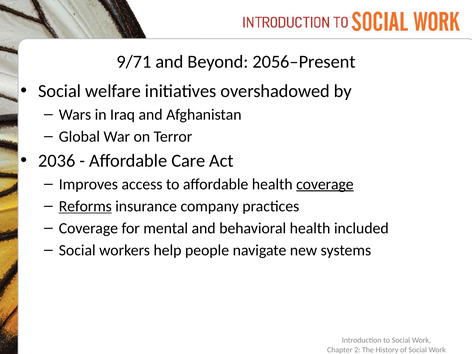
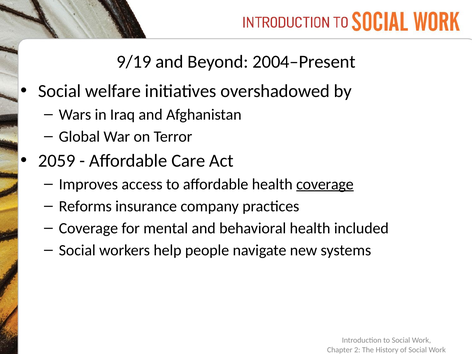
9/71: 9/71 -> 9/19 (134, 62)
2056–Present: 2056–Present -> 2004–Present (304, 62)
2036: 2036 -> 2059 (57, 161)
Reforms underline: present -> none (85, 206)
